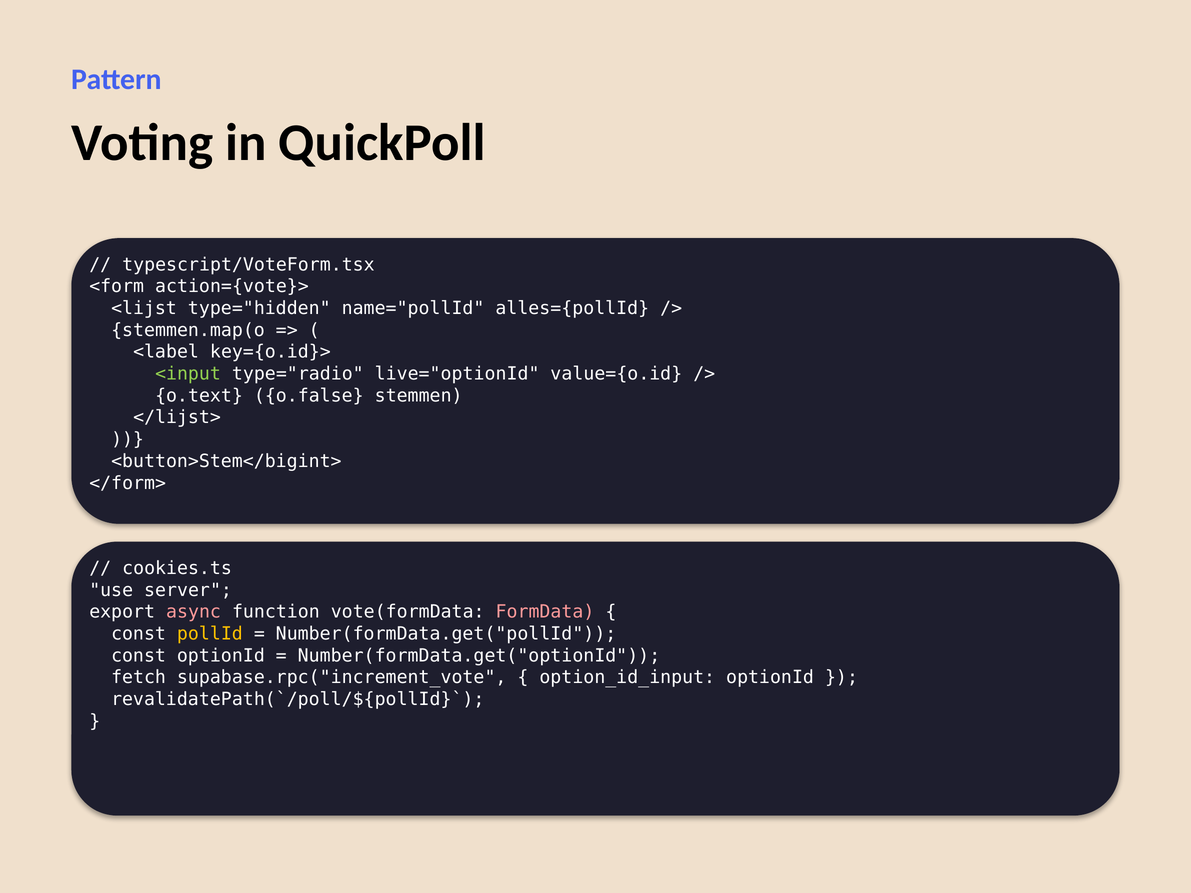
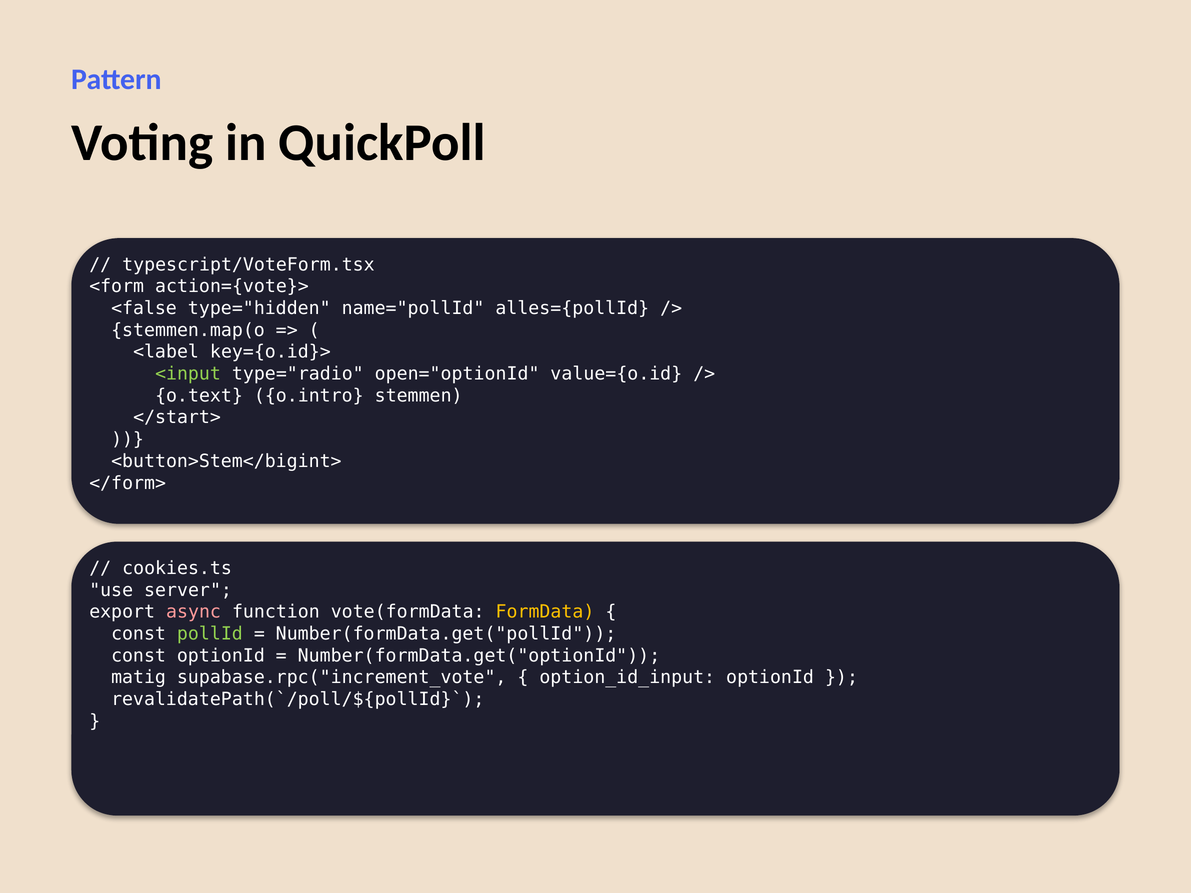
<lijst: <lijst -> <false (144, 308)
live="optionId: live="optionId -> open="optionId (457, 374)
o.false: o.false -> o.intro (309, 396)
</lijst>: </lijst> -> </start> (177, 418)
FormData colour: pink -> yellow (545, 612)
pollId colour: yellow -> light green (210, 634)
fetch: fetch -> matig (139, 678)
